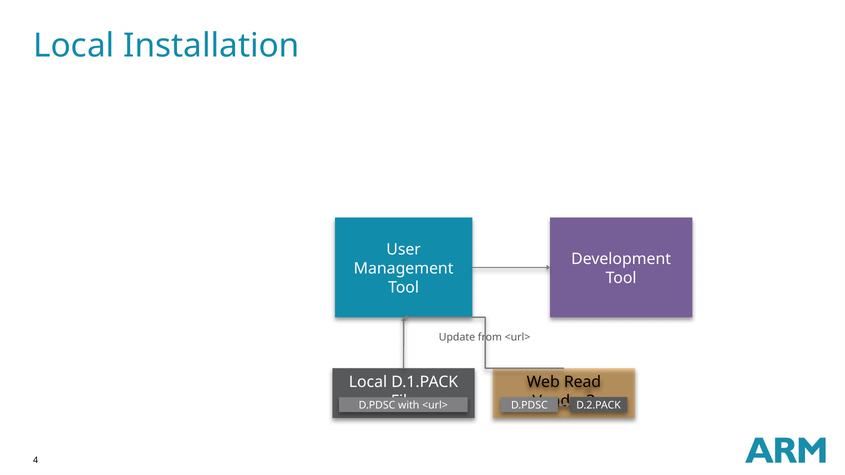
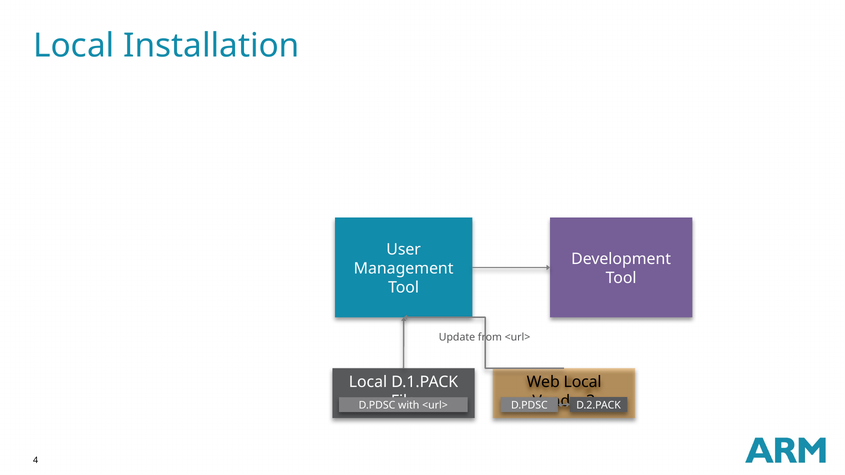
Web Read: Read -> Local (583, 382)
